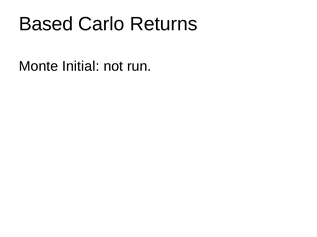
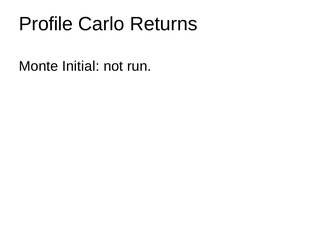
Based: Based -> Profile (46, 24)
